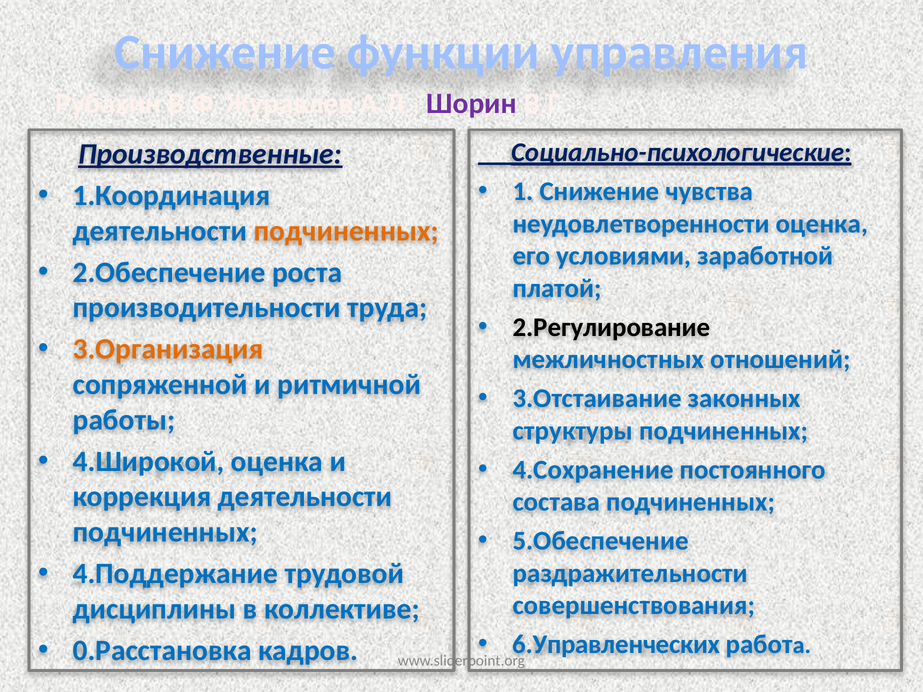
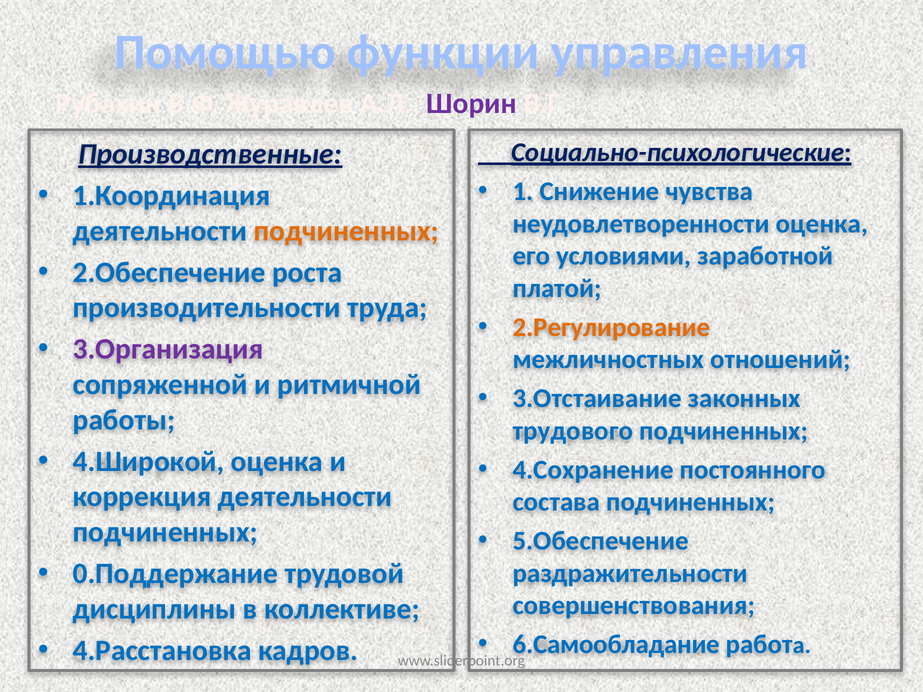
Снижение: Снижение -> Помощью (225, 53)
2.Регулирование colour: black -> orange (612, 327)
3.Организация colour: orange -> purple (168, 349)
структуры: структуры -> трудового (573, 431)
4.Поддержание: 4.Поддержание -> 0.Поддержание (175, 574)
6.Управленческих: 6.Управленческих -> 6.Самообладание (616, 645)
0.Расстановка: 0.Расстановка -> 4.Расстановка (162, 651)
